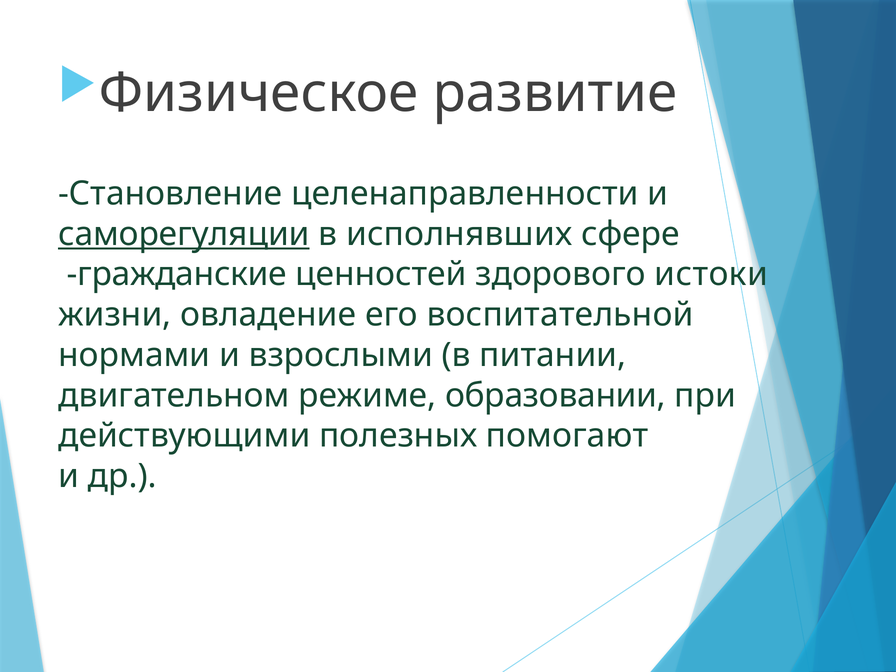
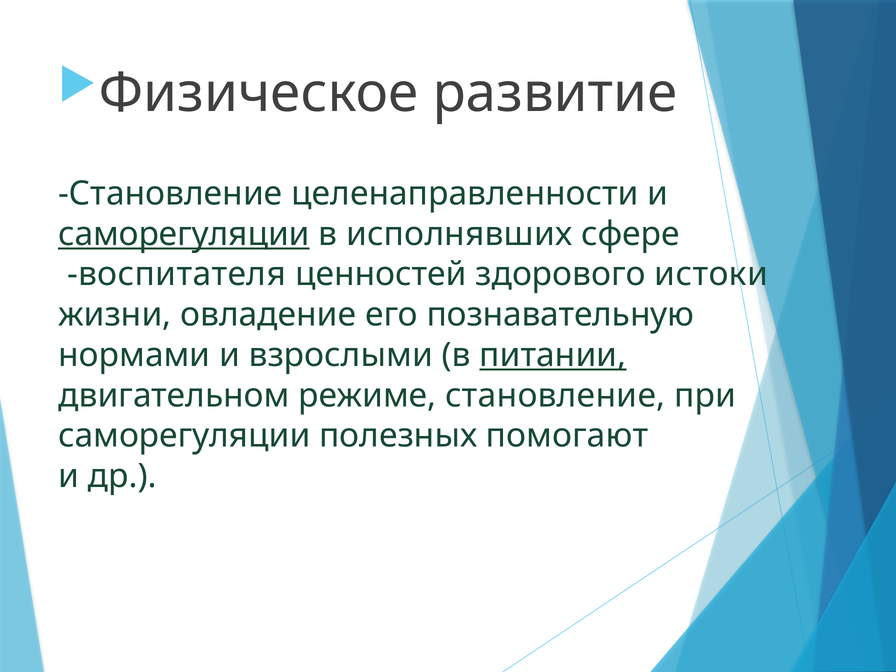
гражданские: гражданские -> воспитателя (176, 274)
воспитательной: воспитательной -> познавательную (560, 315)
питании underline: none -> present (553, 355)
режиме образовании: образовании -> становление (555, 395)
действующими: действующими -> саморегуляции (184, 436)
